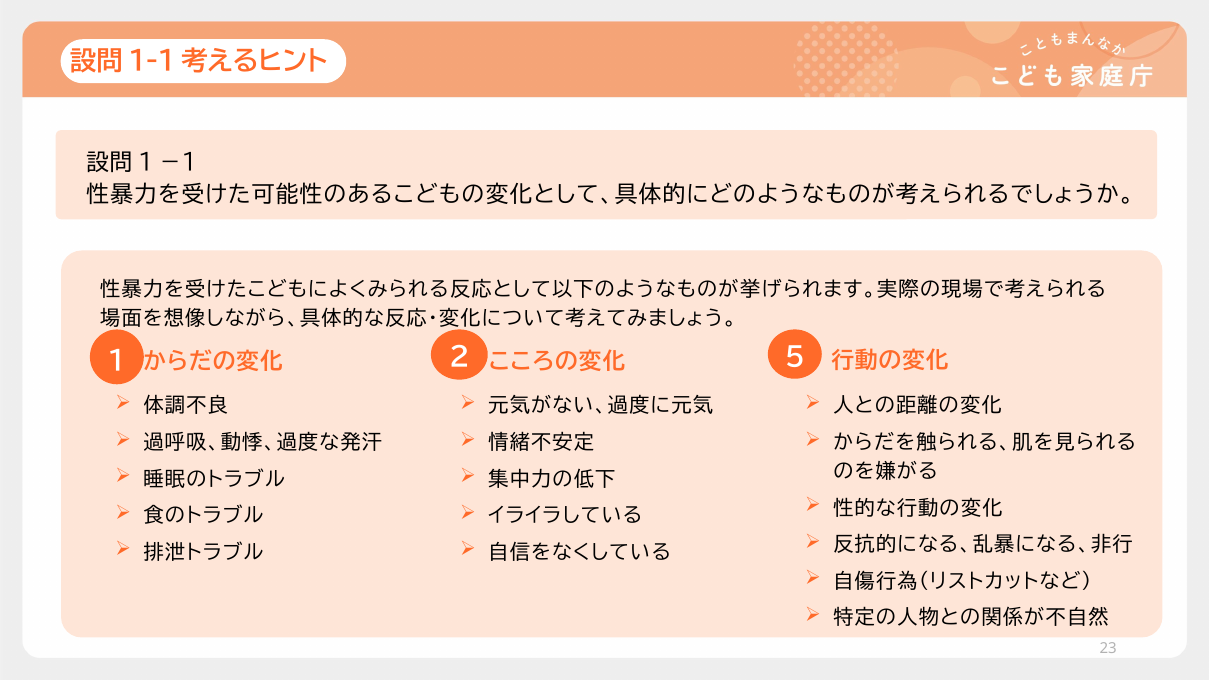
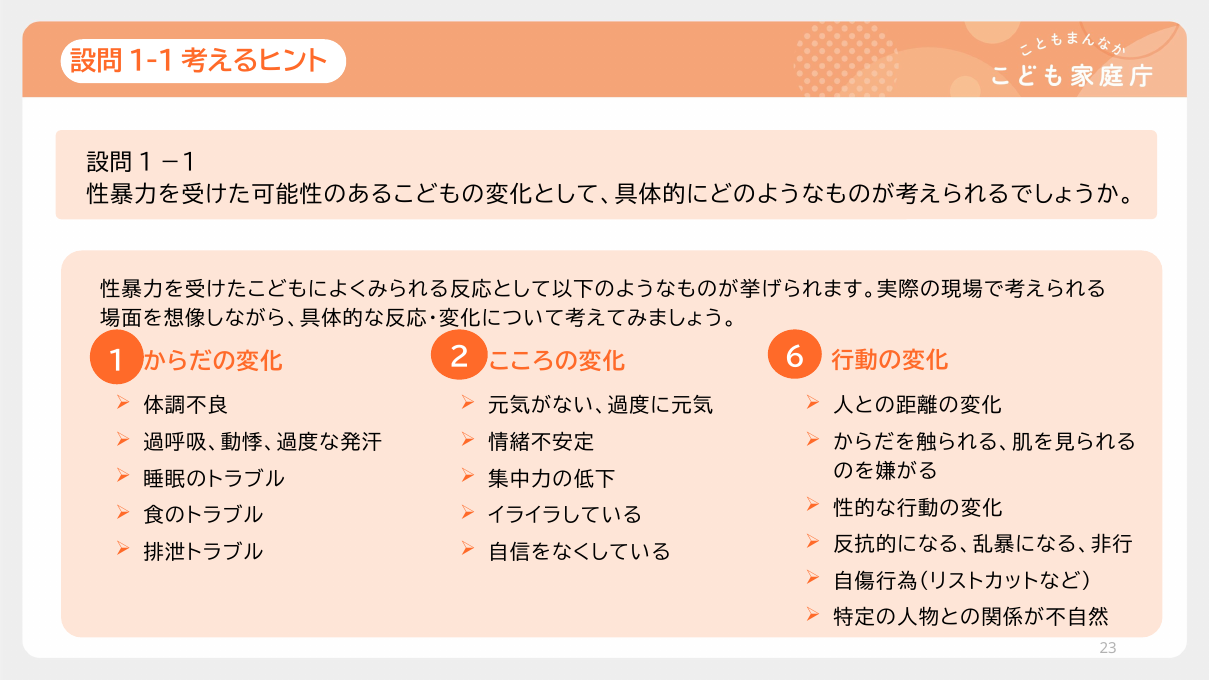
5: 5 -> 6 (795, 358)
